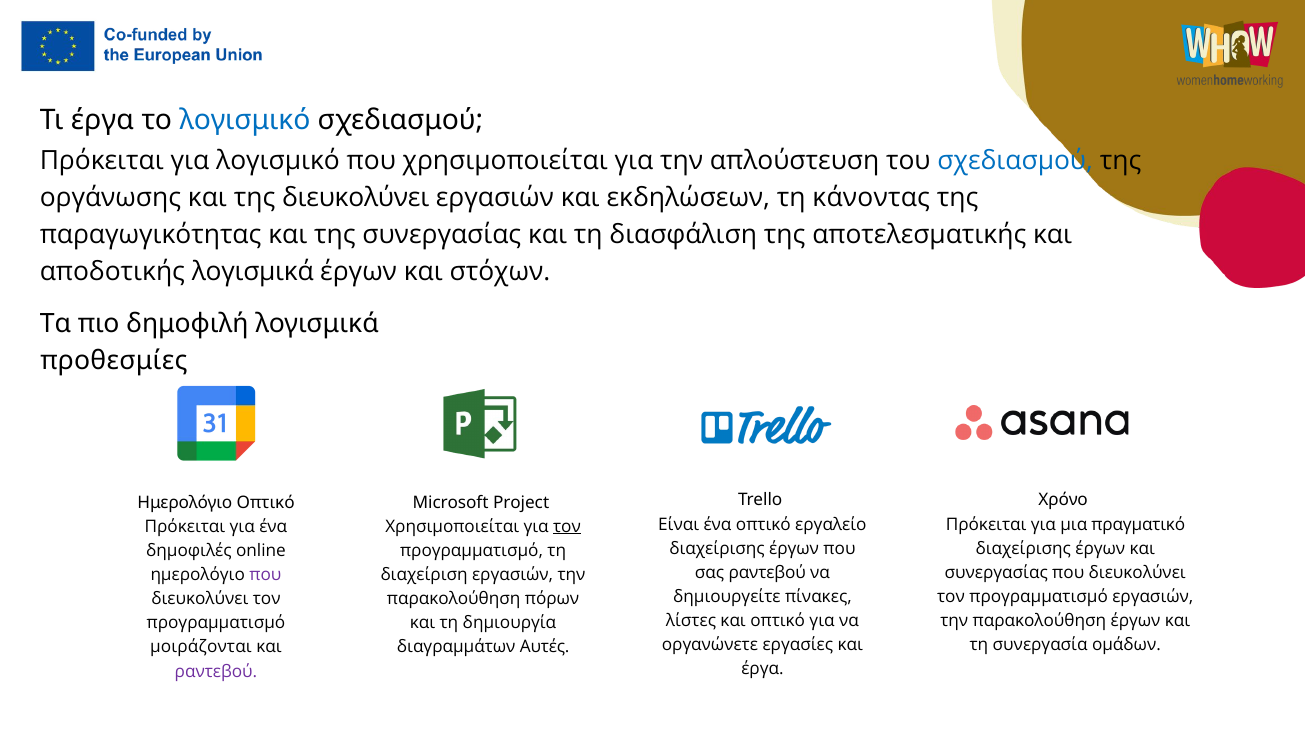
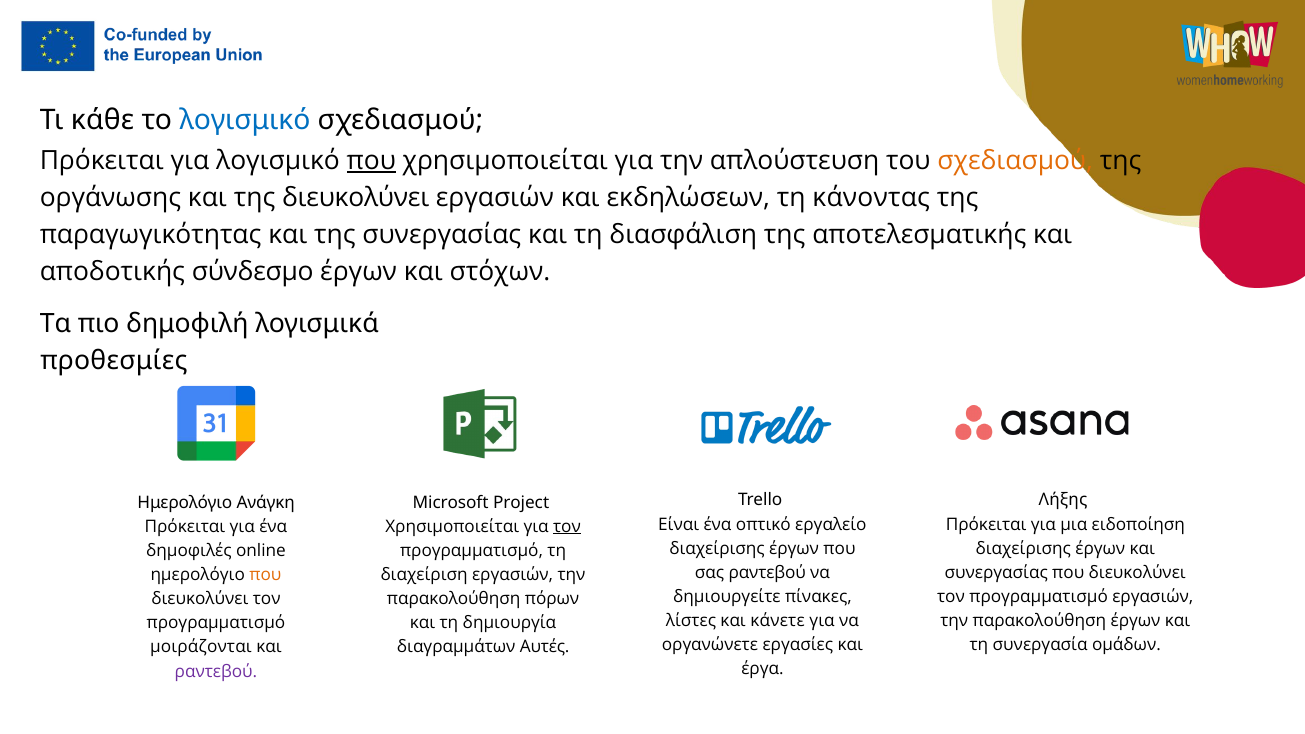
Τι έργα: έργα -> κάθε (102, 120)
που underline: none -> present (371, 161)
σχεδιασμού colour: blue -> orange (1015, 161)
αποδοτικής λογισμικά: λογισμικά -> σύνδεσμο (253, 272)
Χρόνο: Χρόνο -> Λήξης (1063, 500)
Ημερολόγιο Οπτικό: Οπτικό -> Ανάγκη (266, 503)
πραγματικό: πραγματικό -> ειδοποίηση (1138, 524)
που colour: purple -> orange (265, 575)
και οπτικό: οπτικό -> κάνετε (778, 621)
